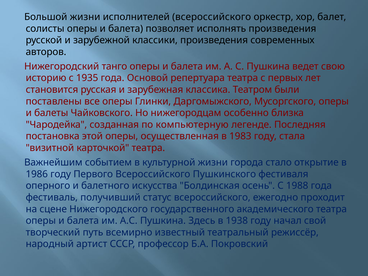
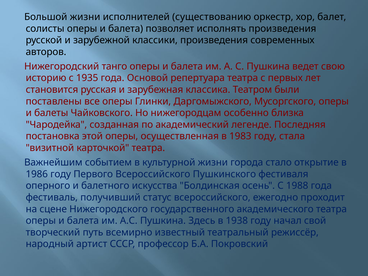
исполнителей всероссийского: всероссийского -> существованию (212, 17)
компьютерную: компьютерную -> академический (192, 125)
